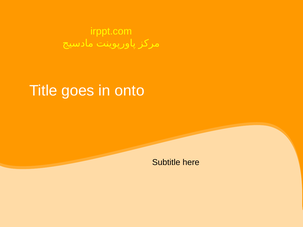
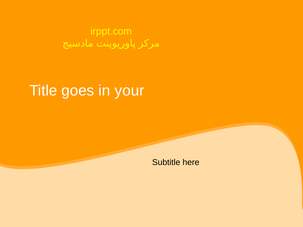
onto: onto -> your (130, 91)
